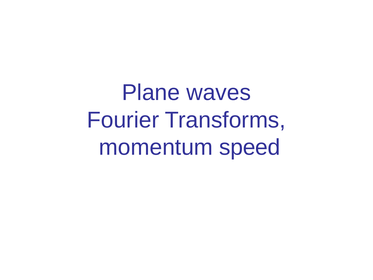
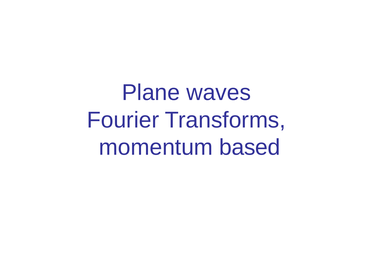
speed: speed -> based (250, 147)
